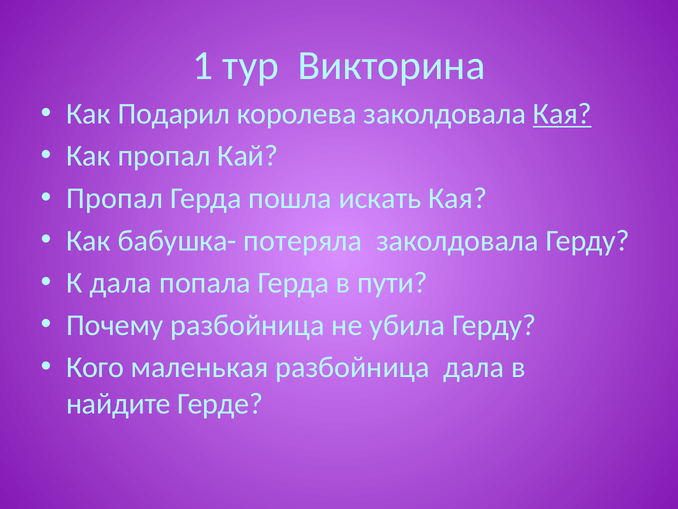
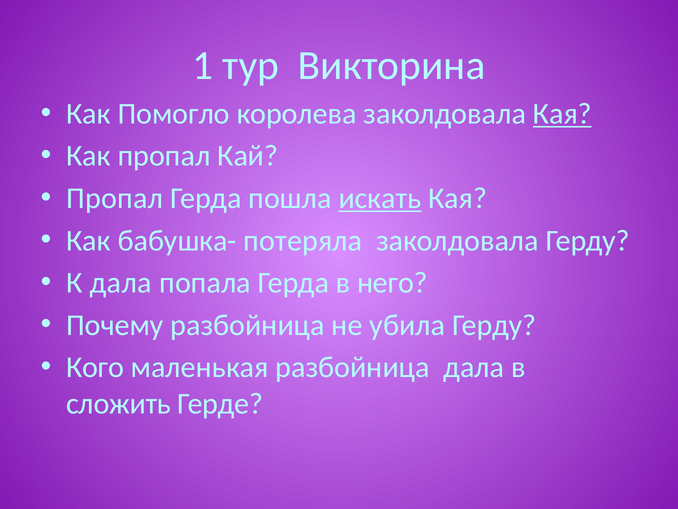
Подарил: Подарил -> Помогло (174, 114)
искать underline: none -> present (380, 198)
пути: пути -> него (392, 283)
найдите: найдите -> сложить (119, 403)
